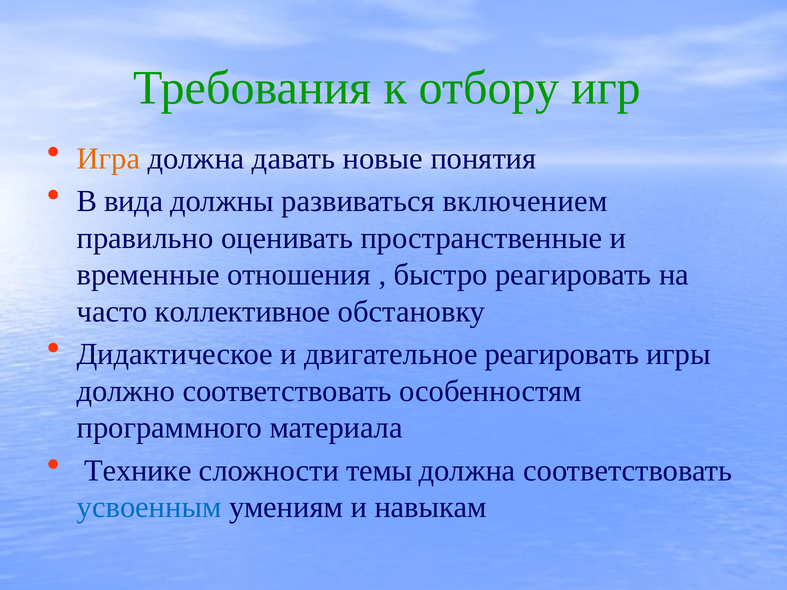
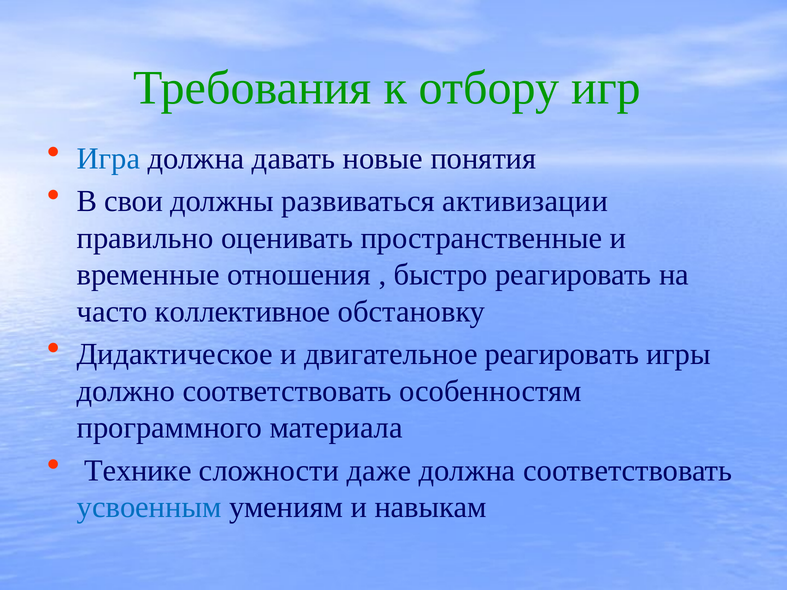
Игра colour: orange -> blue (108, 158)
вида: вида -> свои (134, 201)
включением: включением -> активизации (525, 201)
темы: темы -> даже (379, 471)
